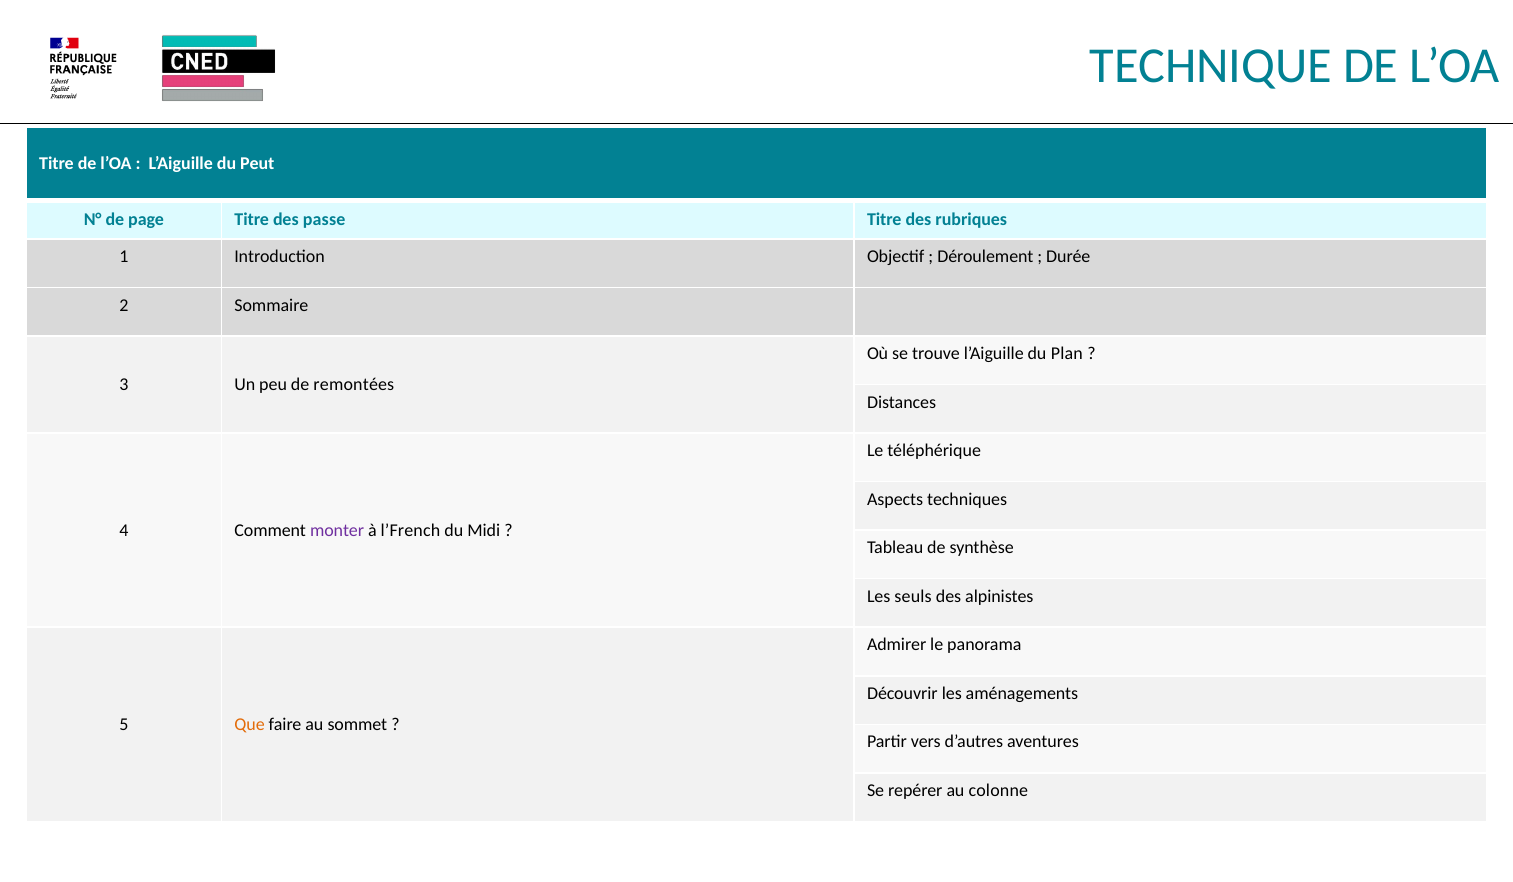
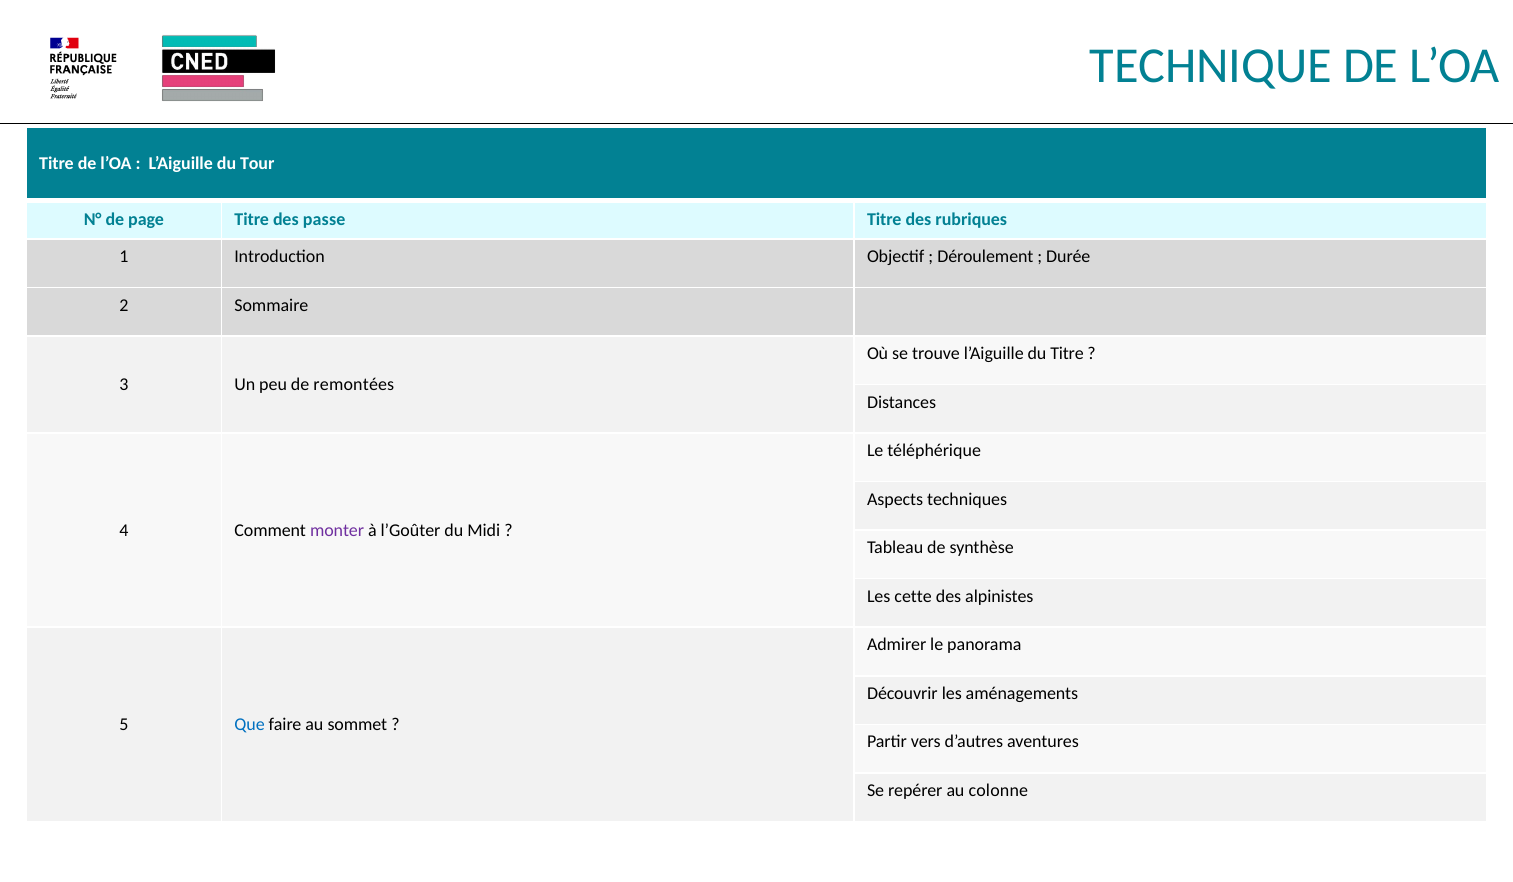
Peut: Peut -> Tour (257, 164)
du Plan: Plan -> Titre (1067, 354)
l’French: l’French -> l’Goûter (411, 531)
seuls: seuls -> cette (913, 597)
Que colour: orange -> blue (250, 725)
